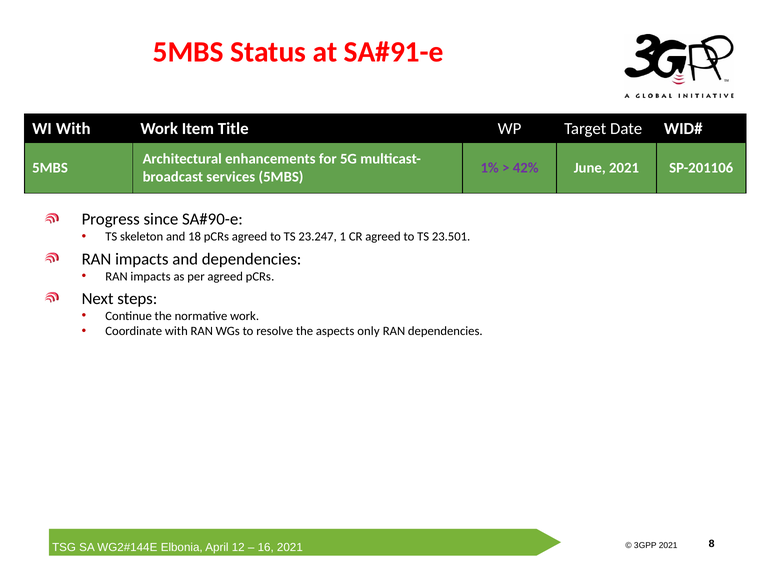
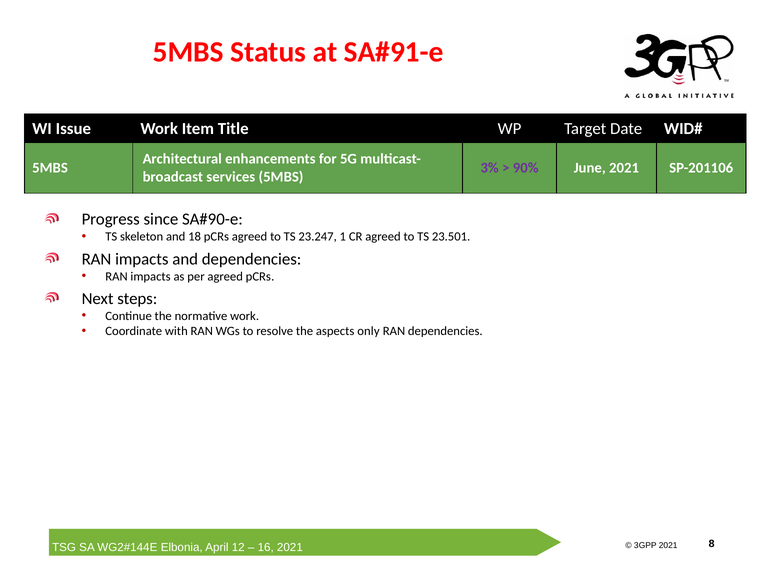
WI With: With -> Issue (73, 129)
1%: 1% -> 3% (490, 168)
42%: 42% -> 90% (526, 168)
